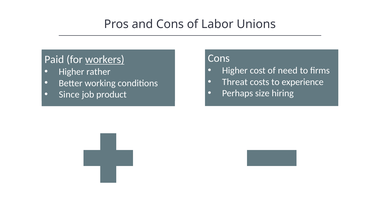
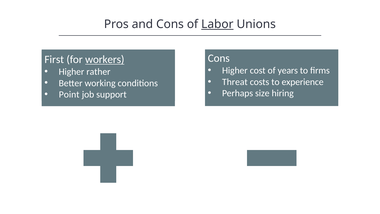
Labor underline: none -> present (217, 24)
Paid: Paid -> First (54, 59)
need: need -> years (288, 70)
Since: Since -> Point (69, 94)
product: product -> support (111, 94)
